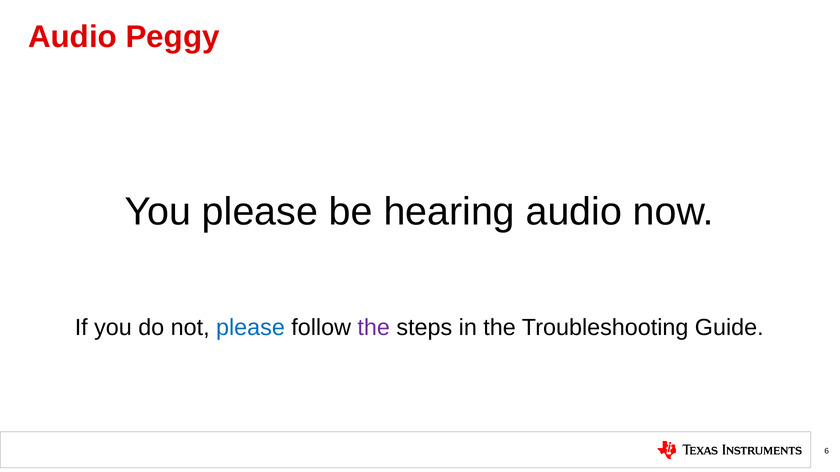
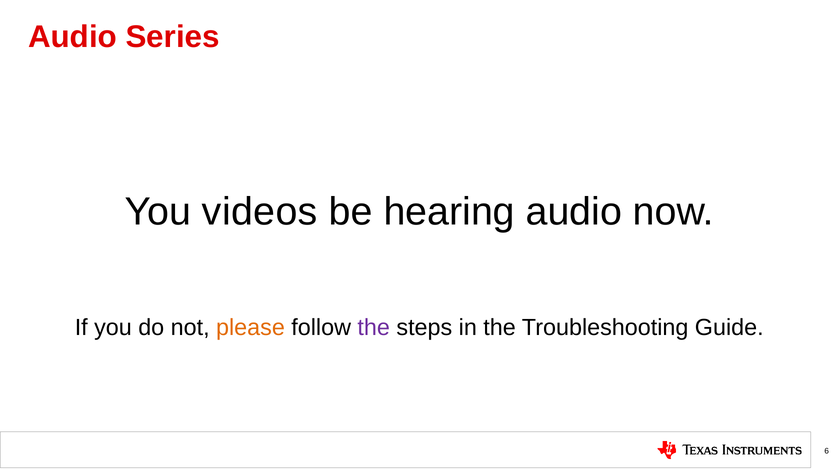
Peggy: Peggy -> Series (173, 37)
You please: please -> videos (260, 212)
please colour: blue -> orange (250, 328)
